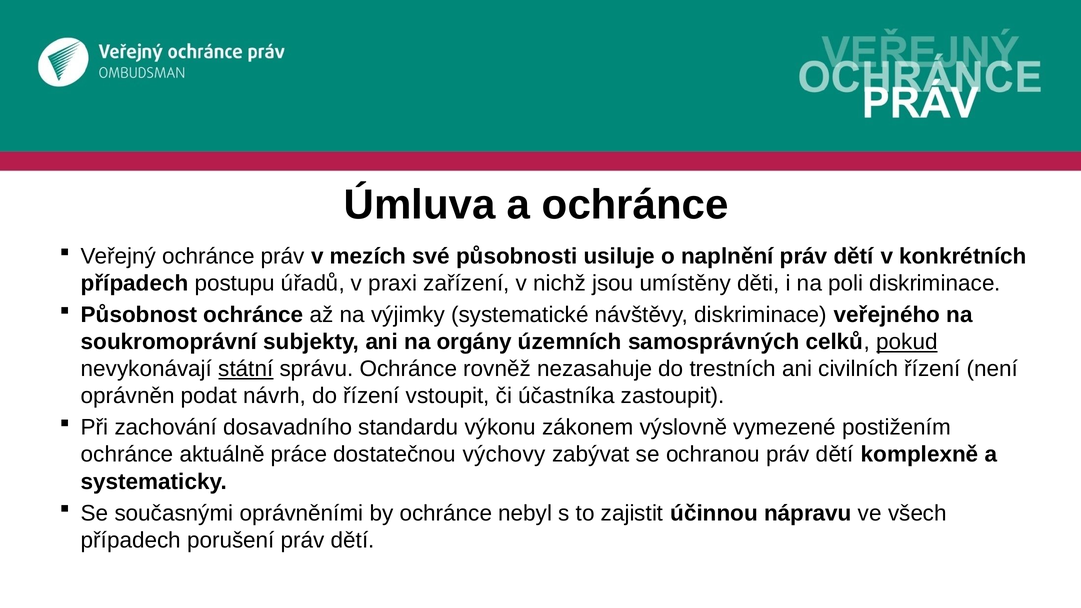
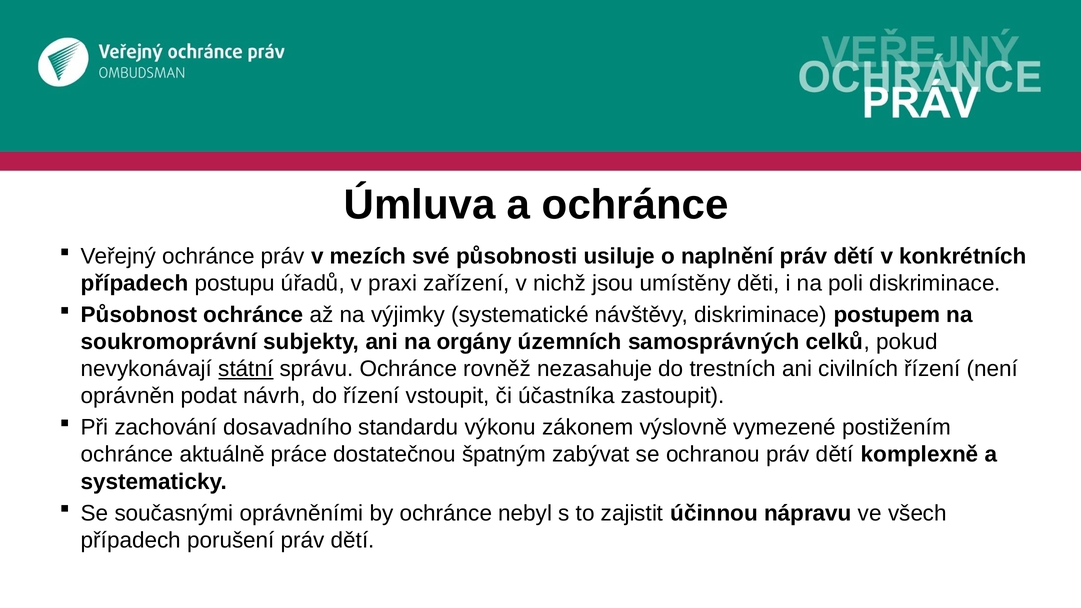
veřejného: veřejného -> postupem (887, 315)
pokud underline: present -> none (907, 342)
výchovy: výchovy -> špatným (504, 455)
